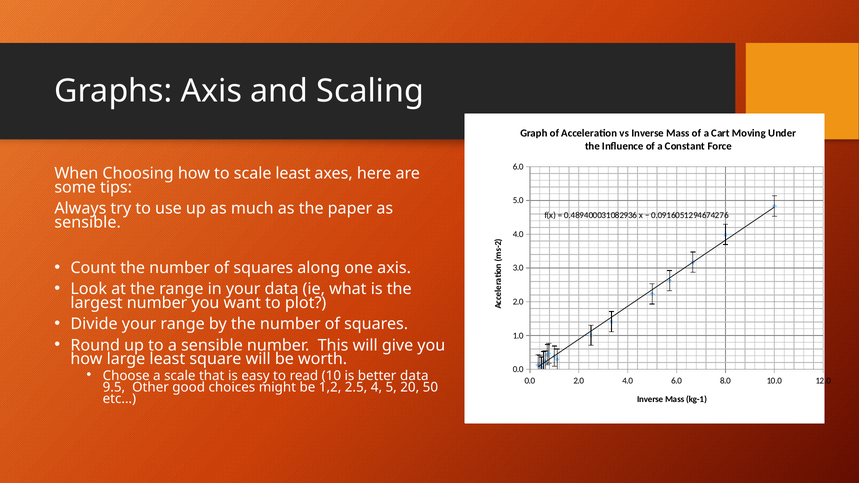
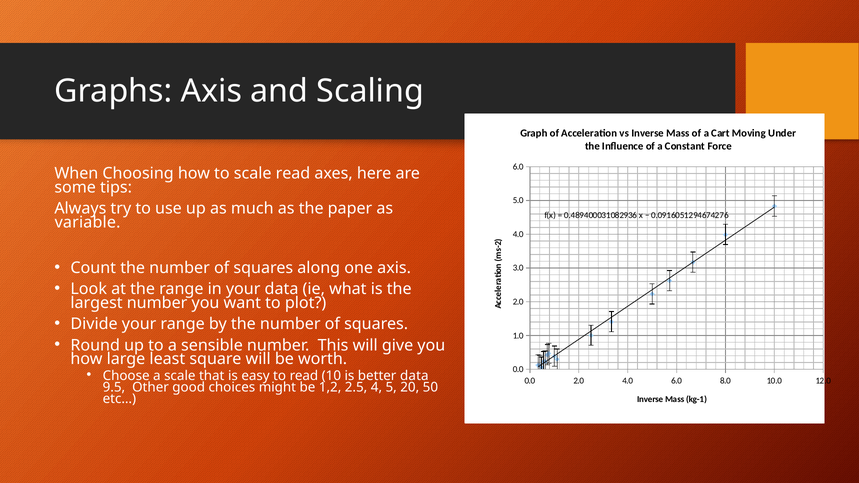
scale least: least -> read (293, 174)
sensible: sensible -> variable (88, 223)
